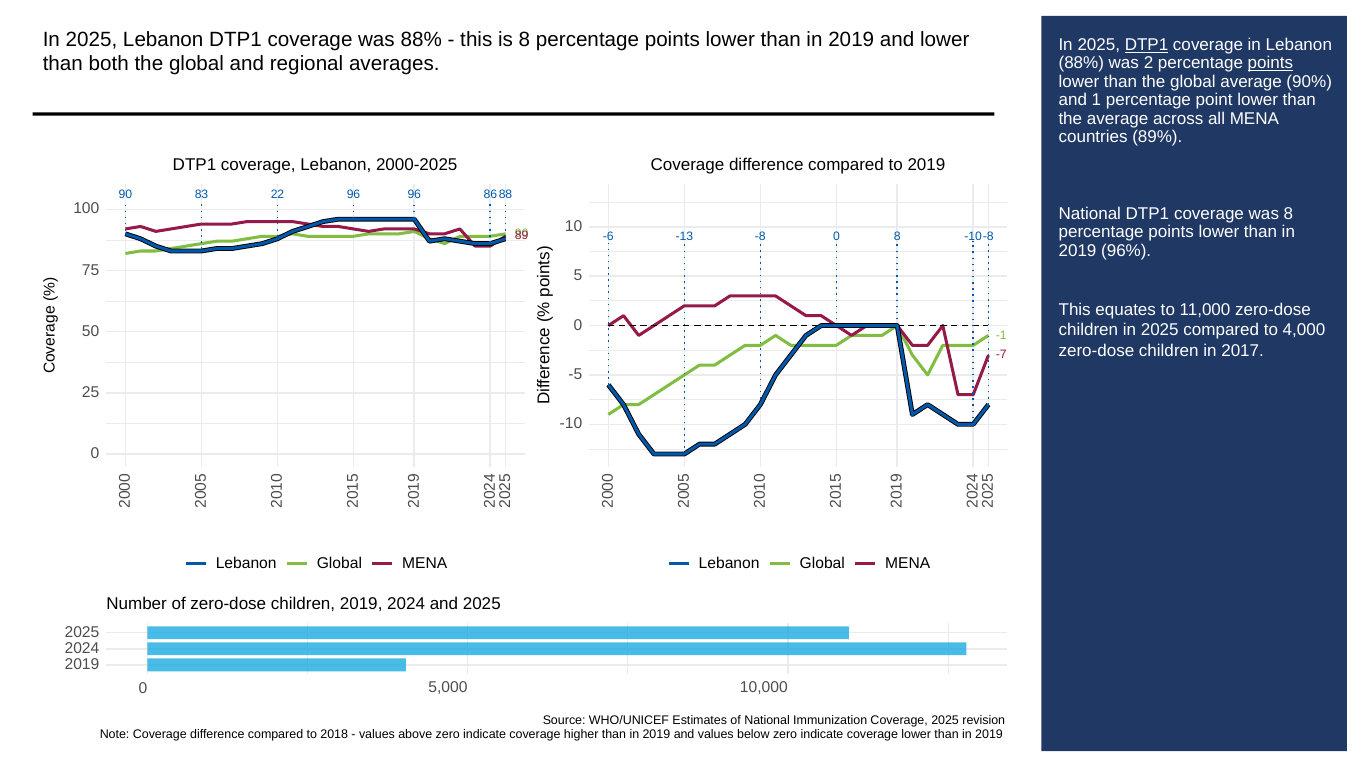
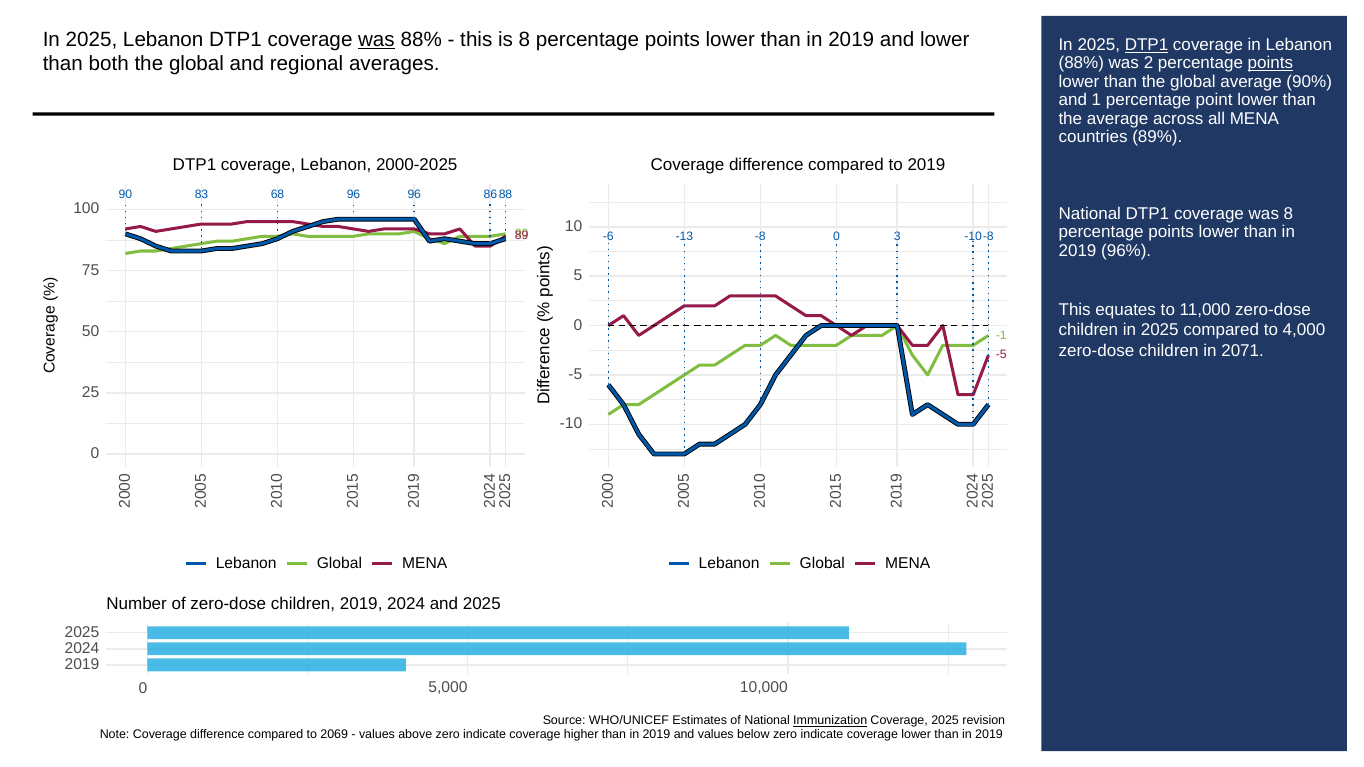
was underline: none -> present (376, 39)
22: 22 -> 68 (278, 194)
0 8: 8 -> 3 (897, 236)
2017: 2017 -> 2071 (1243, 351)
-7: -7 -> -5 (1001, 355)
Immunization underline: none -> present (830, 721)
2018: 2018 -> 2069 (334, 735)
